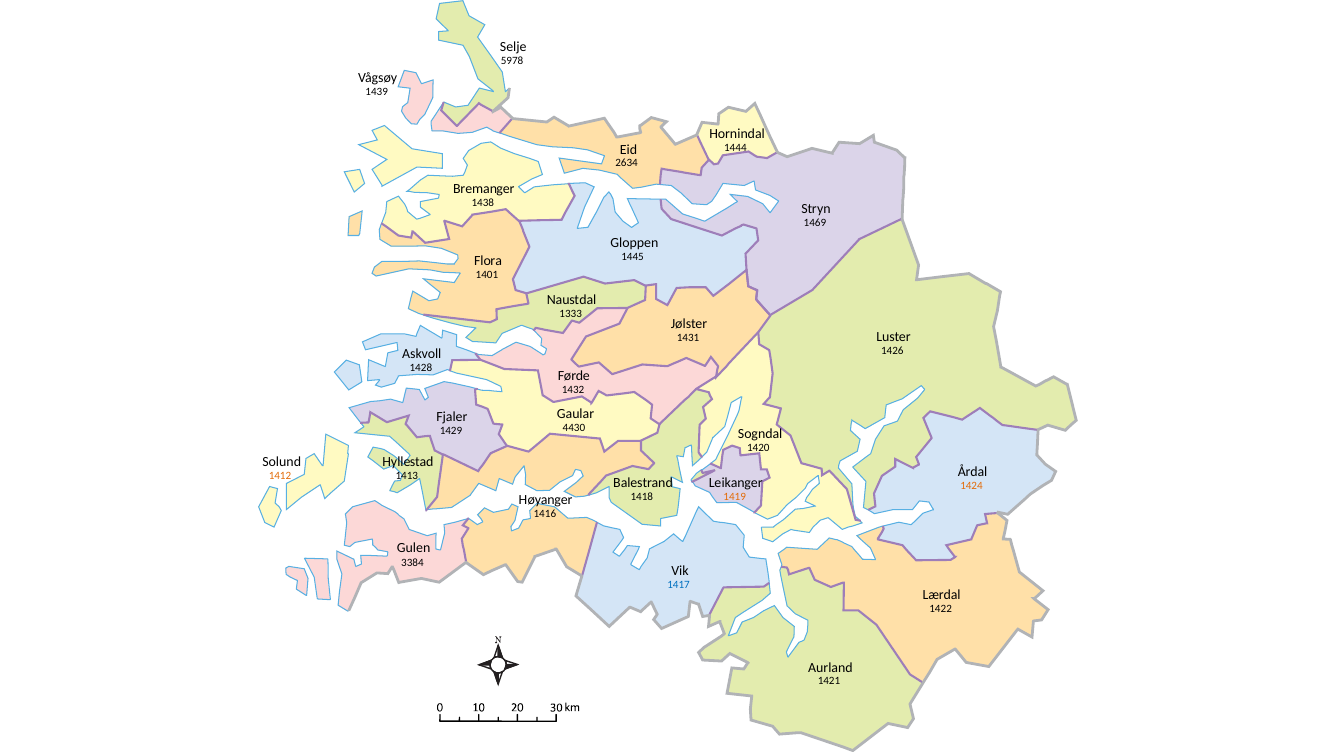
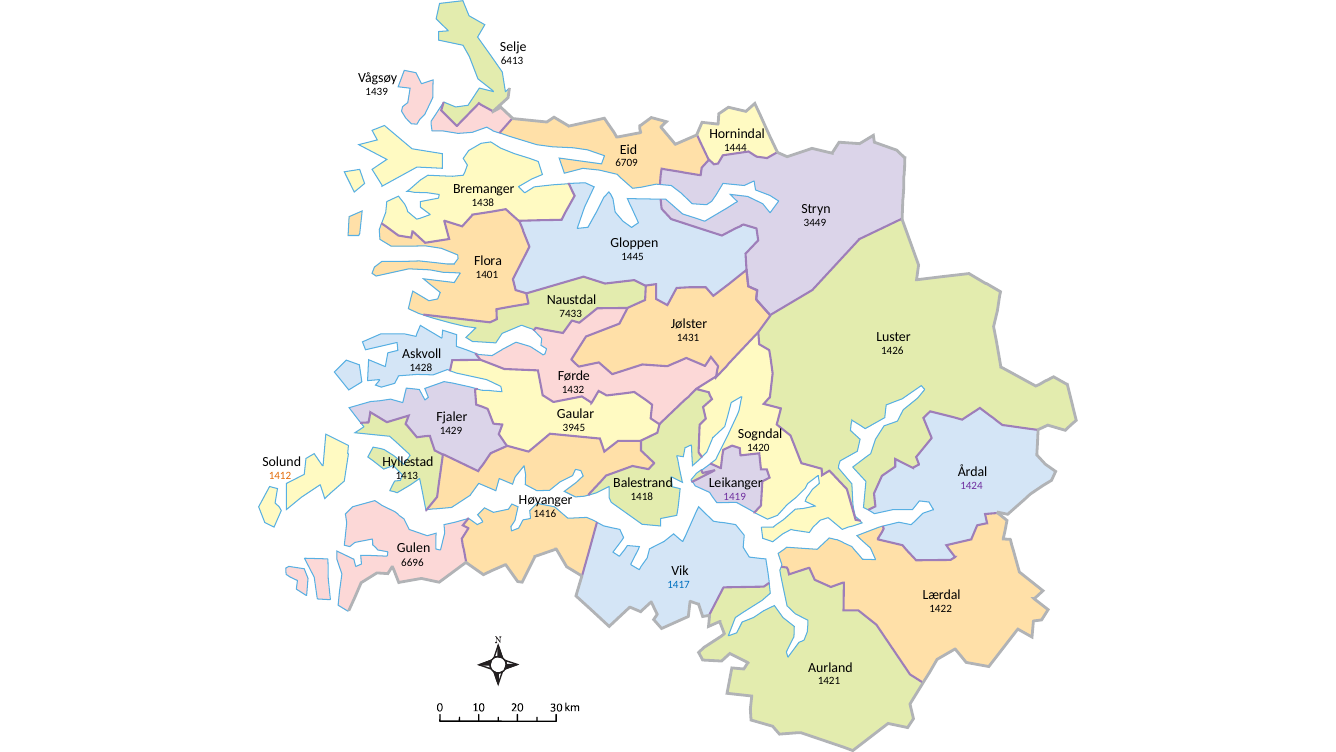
5978: 5978 -> 6413 (512, 61)
2634: 2634 -> 6709 (627, 162)
1469: 1469 -> 3449 (815, 223)
1333: 1333 -> 7433 (571, 313)
4430: 4430 -> 3945 (574, 428)
1424 colour: orange -> purple (971, 486)
1419 colour: orange -> purple (735, 497)
3384: 3384 -> 6696 (412, 562)
